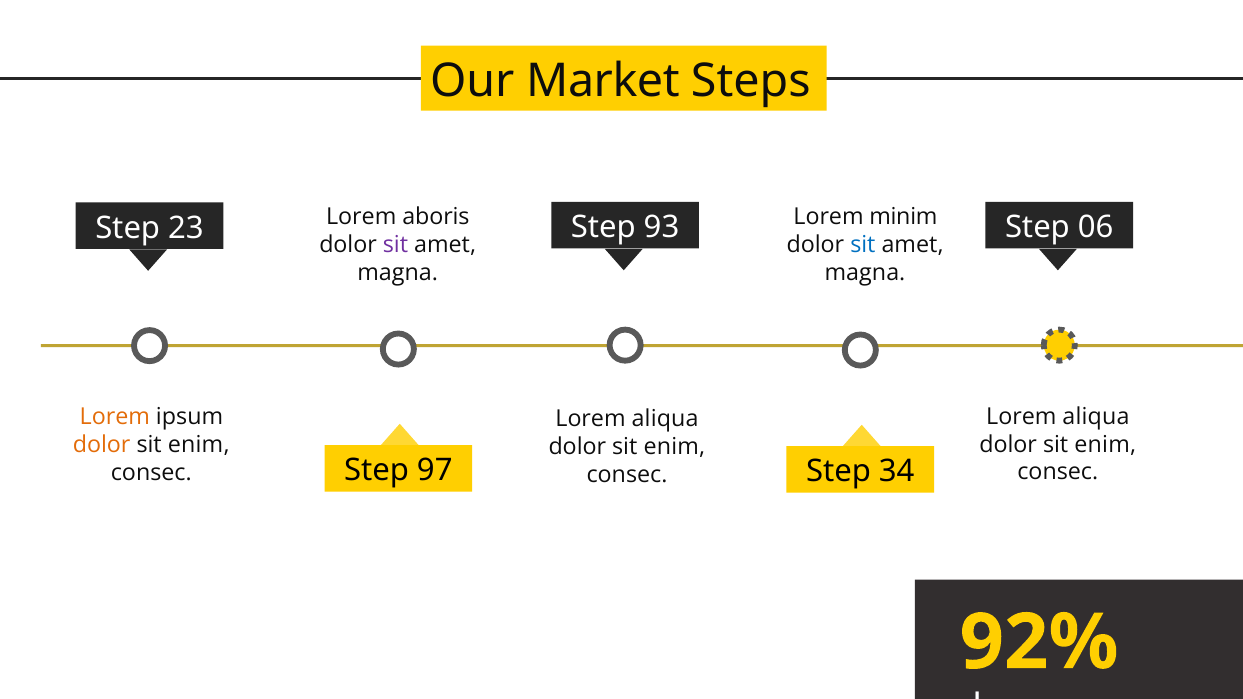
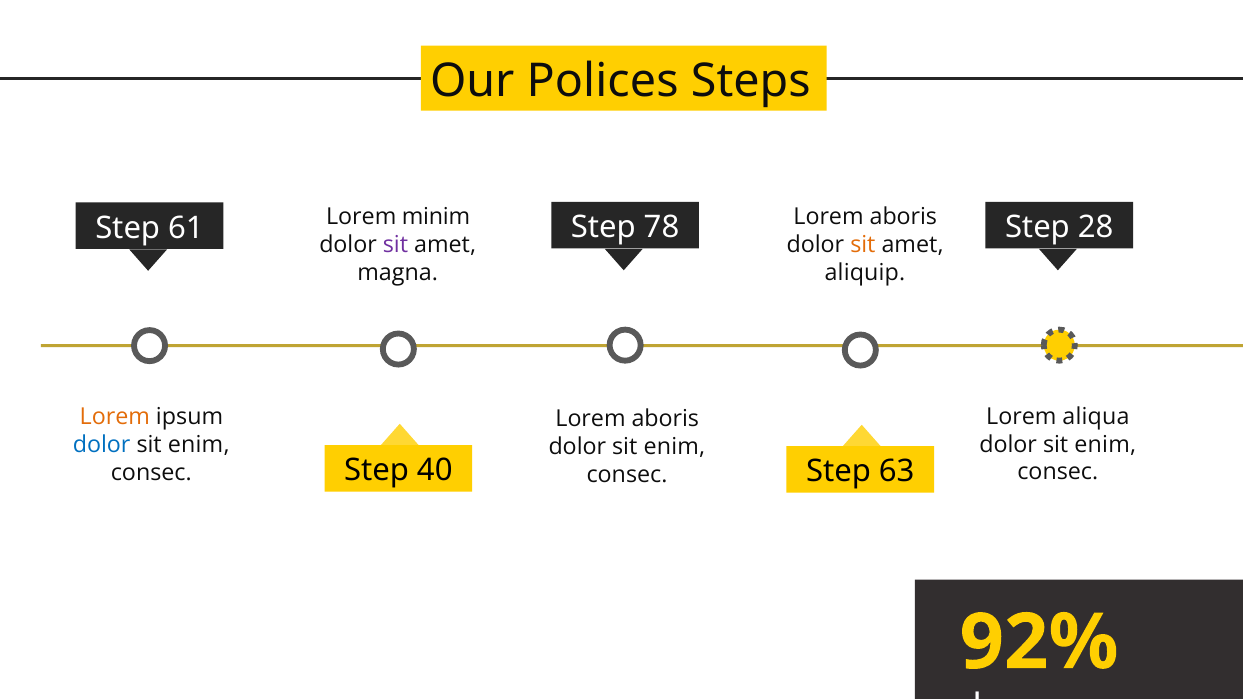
Market: Market -> Polices (603, 82)
aboris: aboris -> minim (436, 217)
minim: minim -> aboris (903, 217)
93: 93 -> 78 (662, 227)
23: 23 -> 61 (186, 228)
06: 06 -> 28 (1096, 227)
sit colour: blue -> orange (863, 245)
magna: magna -> aliquip (865, 273)
aliqua: aliqua -> aboris (665, 419)
dolor colour: orange -> blue (102, 445)
97: 97 -> 40 (435, 471)
34: 34 -> 63 (897, 472)
